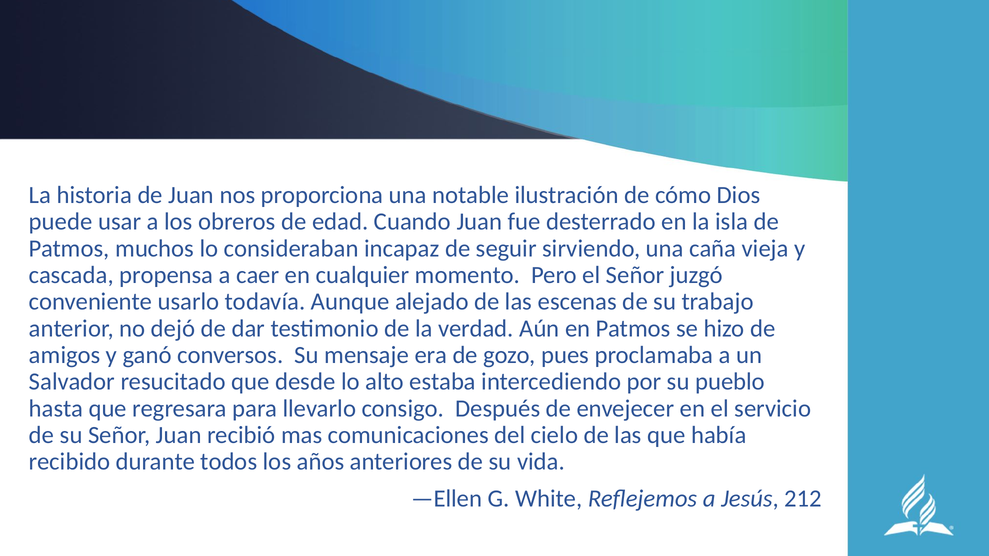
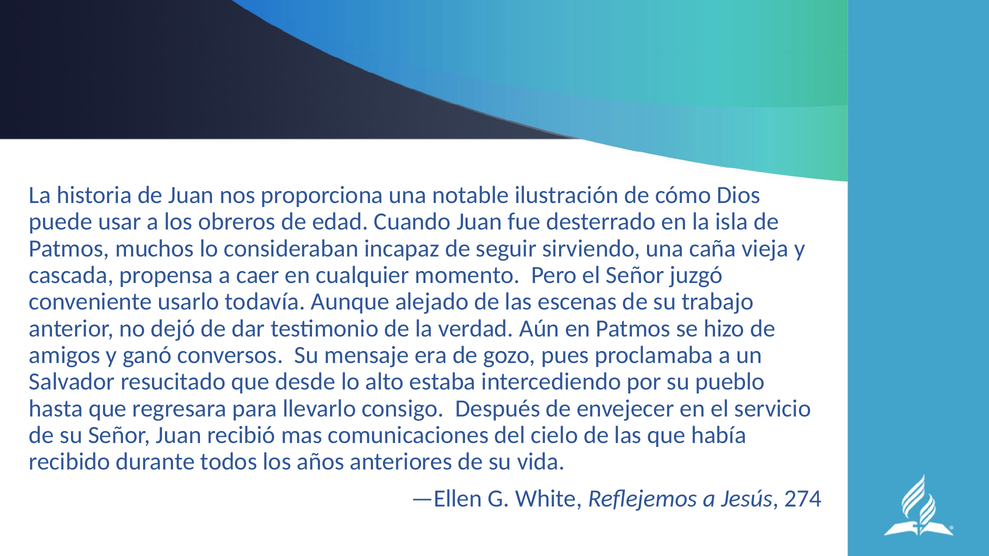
212: 212 -> 274 (803, 499)
